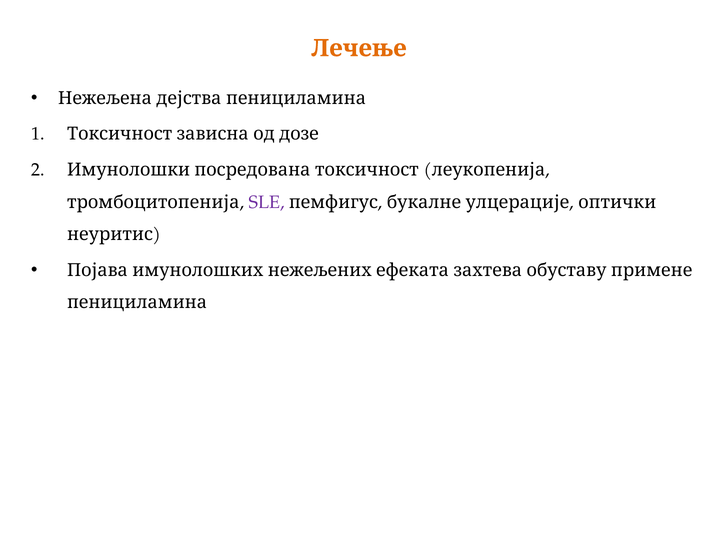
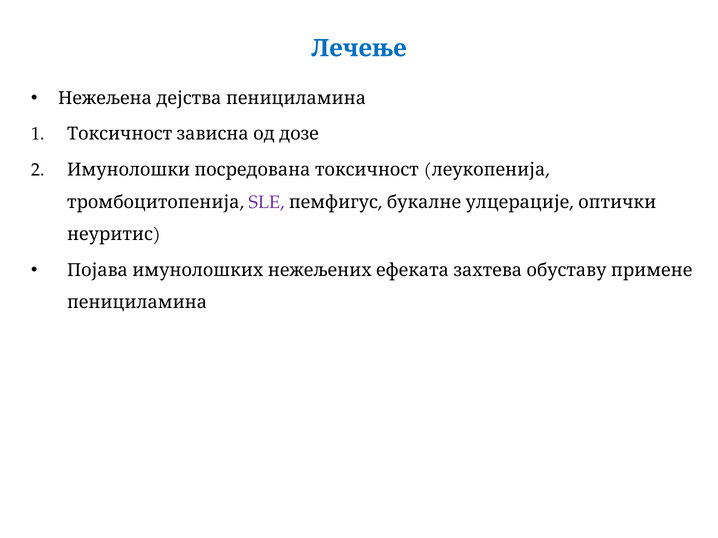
Лечење colour: orange -> blue (359, 48)
